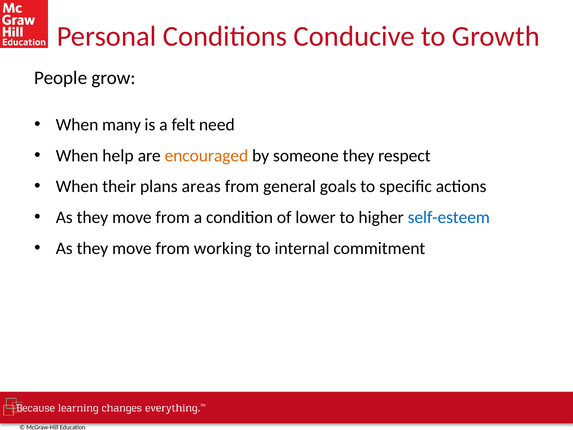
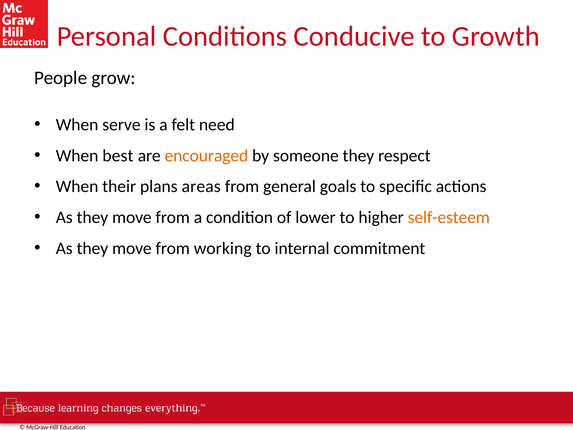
many: many -> serve (121, 125)
help: help -> best (118, 156)
self-esteem colour: blue -> orange (449, 217)
